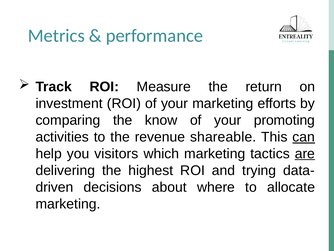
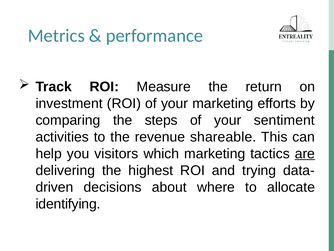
know: know -> steps (161, 120)
promoting: promoting -> sentiment (284, 120)
can underline: present -> none (304, 137)
marketing: marketing -> identifying (68, 204)
